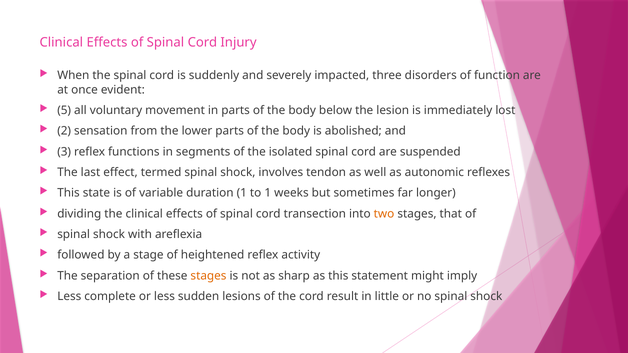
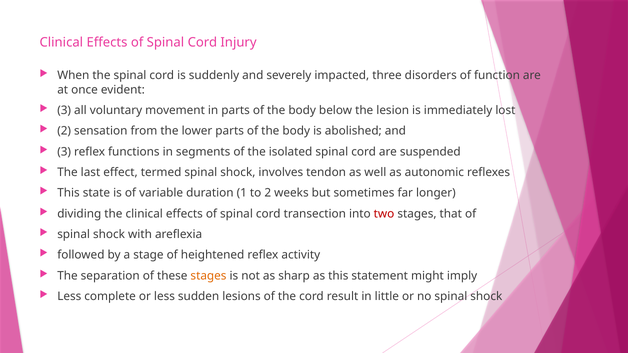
5: 5 -> 3 (64, 110)
to 1: 1 -> 2 (268, 193)
two colour: orange -> red (384, 214)
